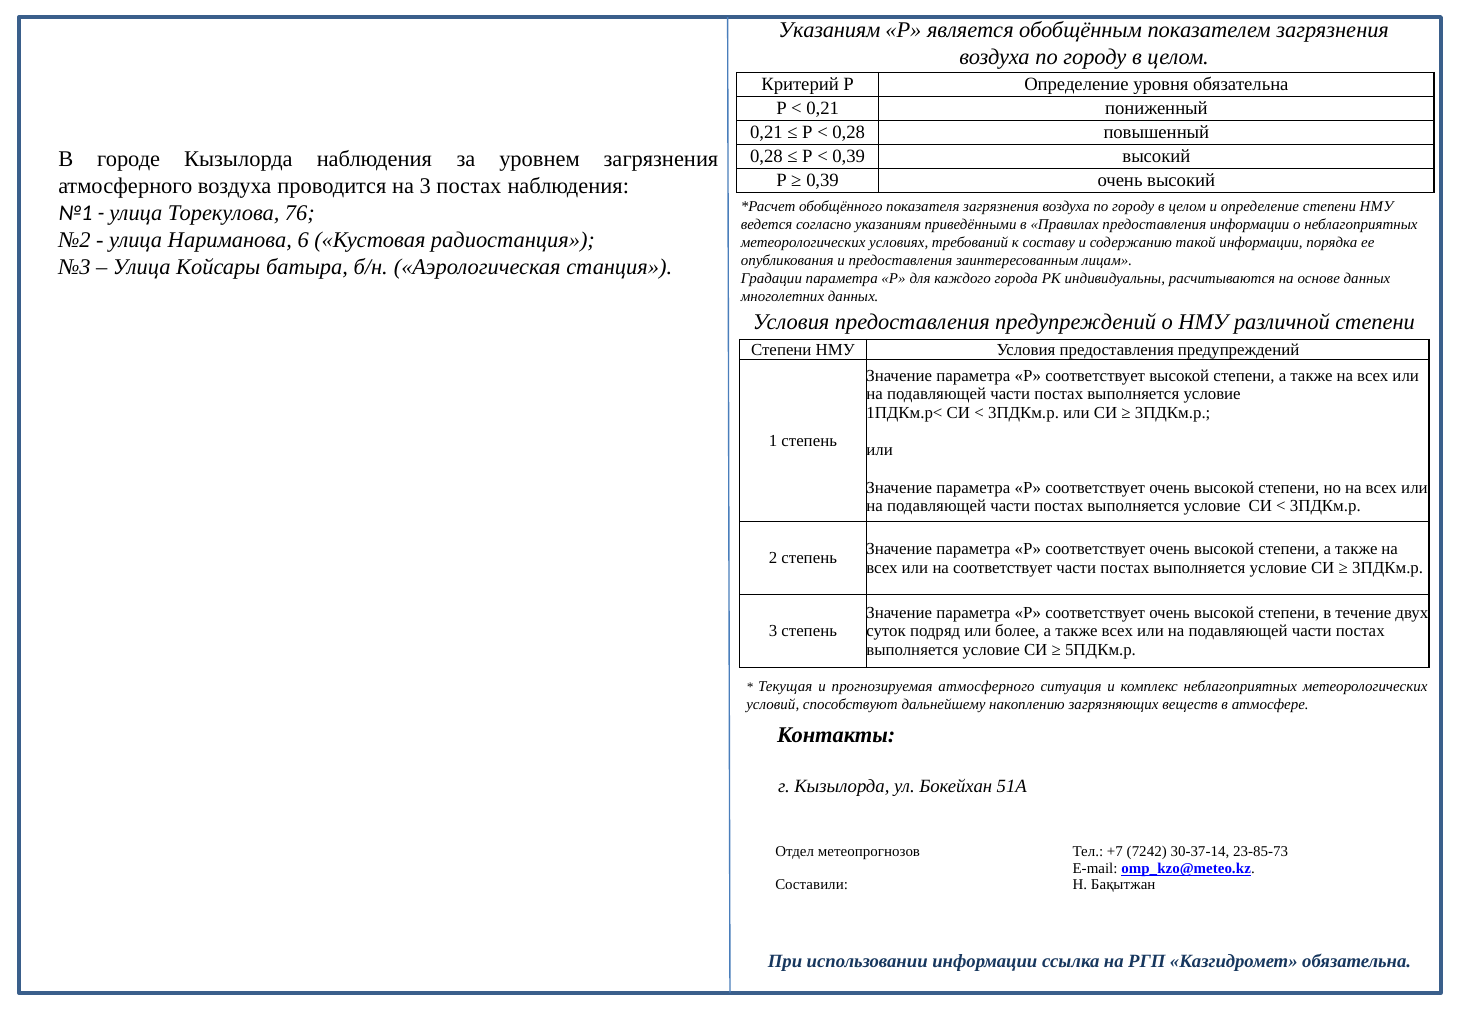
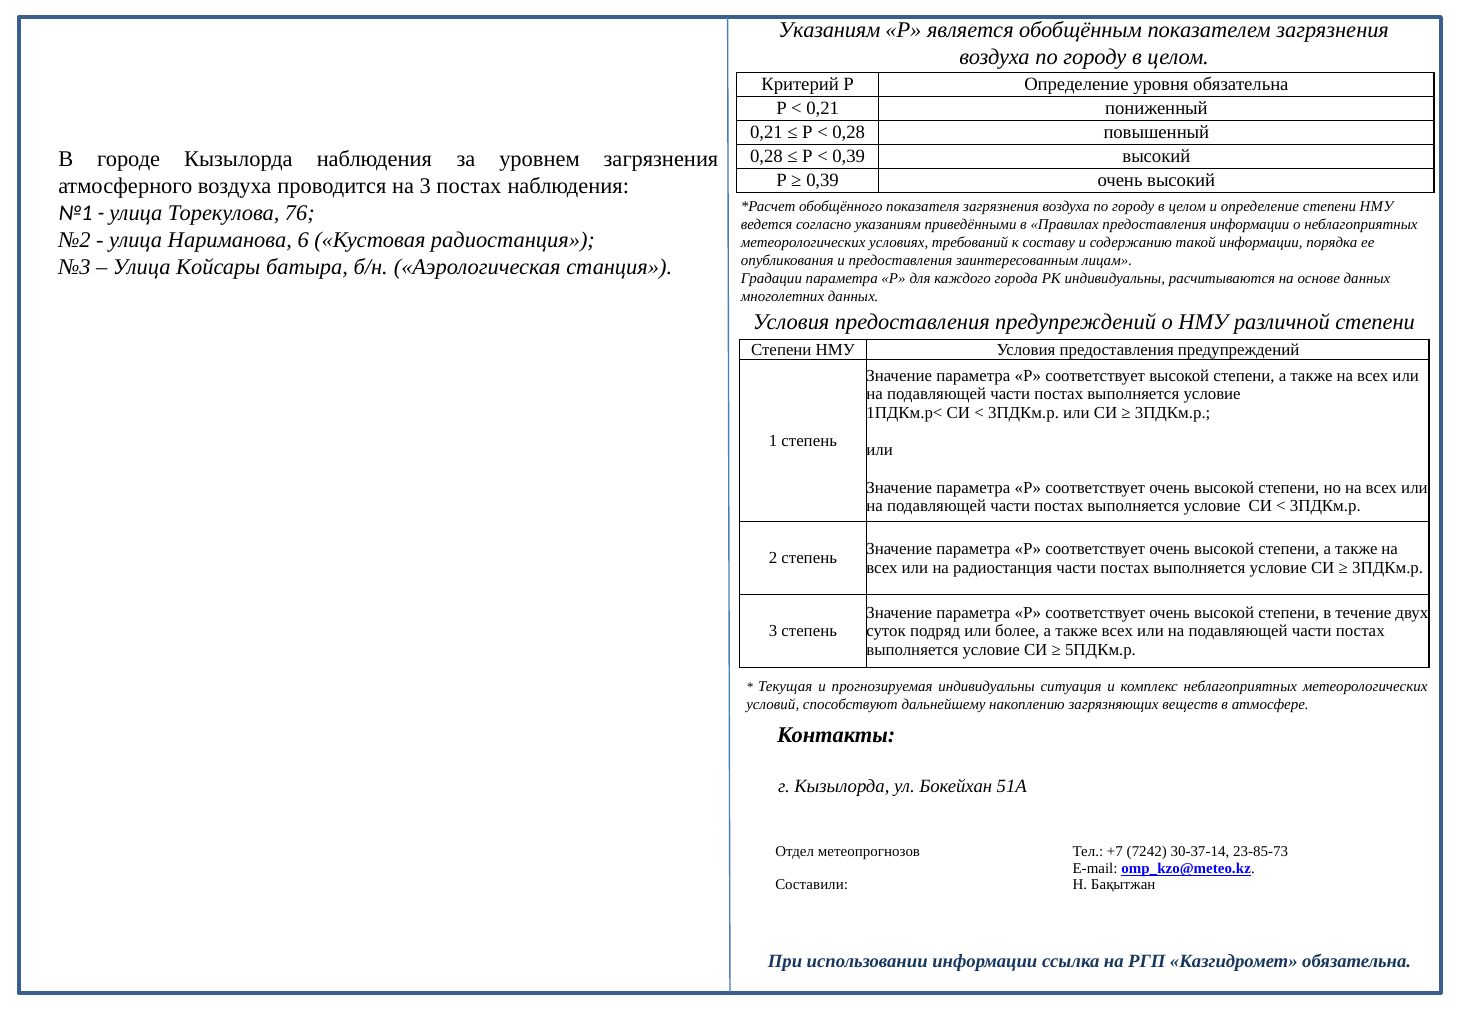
на соответствует: соответствует -> радиостанция (1003, 568)
прогнозируемая атмосферного: атмосферного -> индивидуальны (987, 687)
